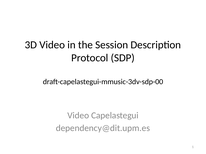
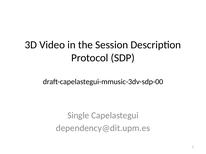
Video: Video -> Single (78, 116)
